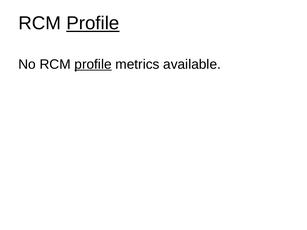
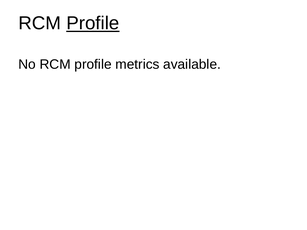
profile underline: present -> none (93, 64)
